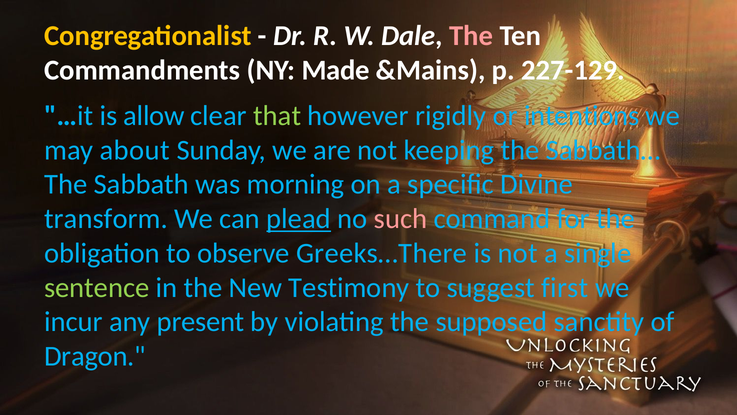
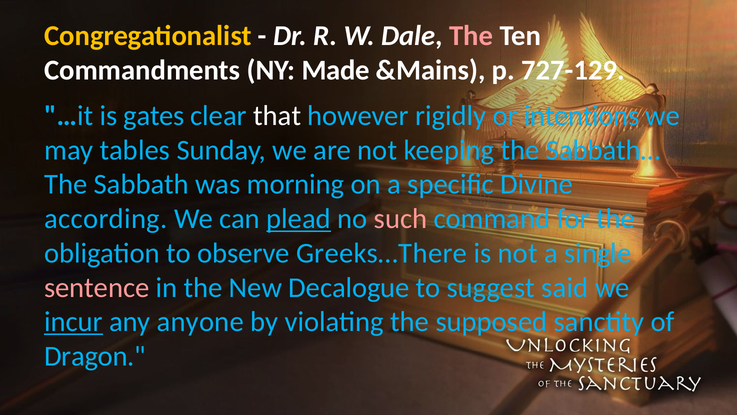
227-129: 227-129 -> 727-129 (573, 70)
allow: allow -> gates (154, 116)
that colour: light green -> white (277, 116)
about: about -> tables (135, 150)
transform: transform -> according (106, 219)
sentence colour: light green -> pink (97, 287)
Testimony: Testimony -> Decalogue (349, 287)
first: first -> said (565, 287)
incur underline: none -> present (74, 322)
present: present -> anyone (200, 322)
